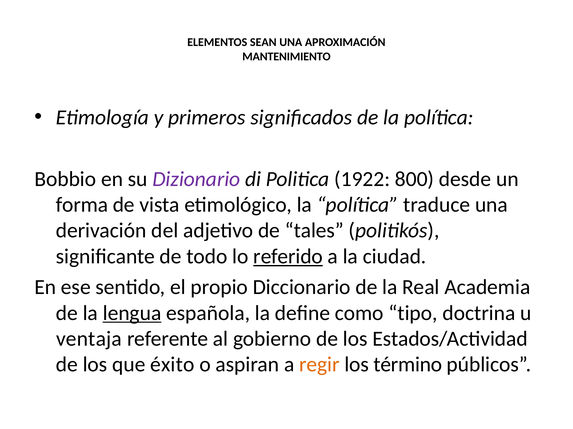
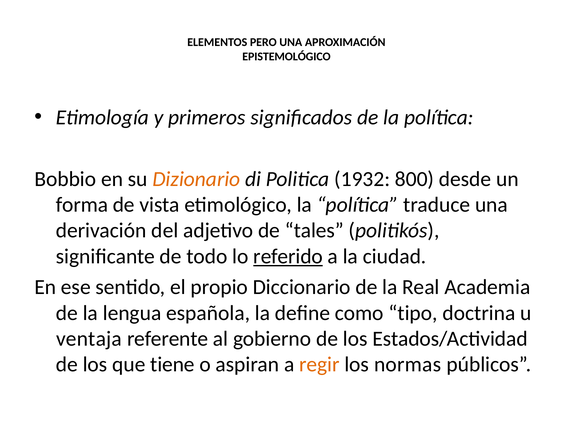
SEAN: SEAN -> PERO (263, 42)
MANTENIMIENTO: MANTENIMIENTO -> EPISTEMOLÓGICO (286, 57)
Dizionario colour: purple -> orange (196, 179)
1922: 1922 -> 1932 (362, 179)
lengua underline: present -> none (132, 313)
éxito: éxito -> tiene (172, 365)
término: término -> normas (408, 365)
